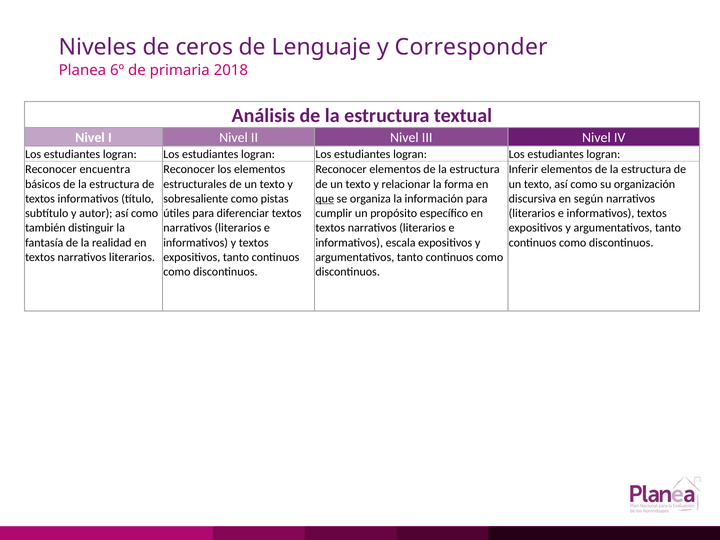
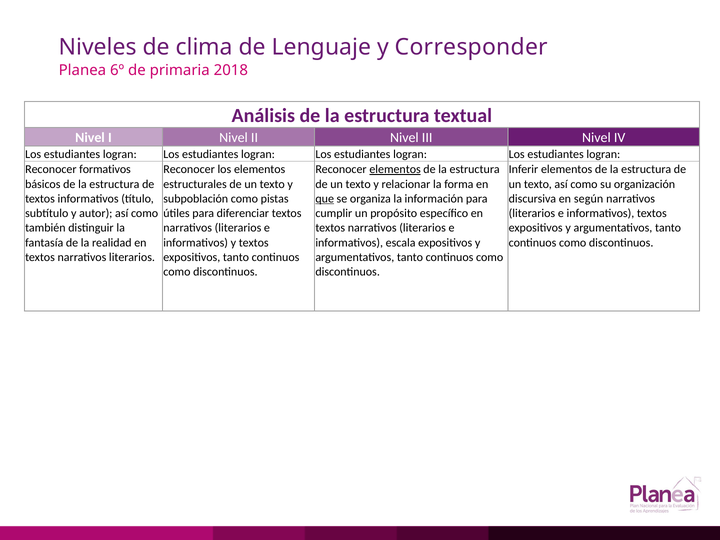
ceros: ceros -> clima (204, 47)
encuentra: encuentra -> formativos (105, 169)
elementos underline: none -> present (395, 169)
sobresaliente: sobresaliente -> subpoblación (196, 199)
